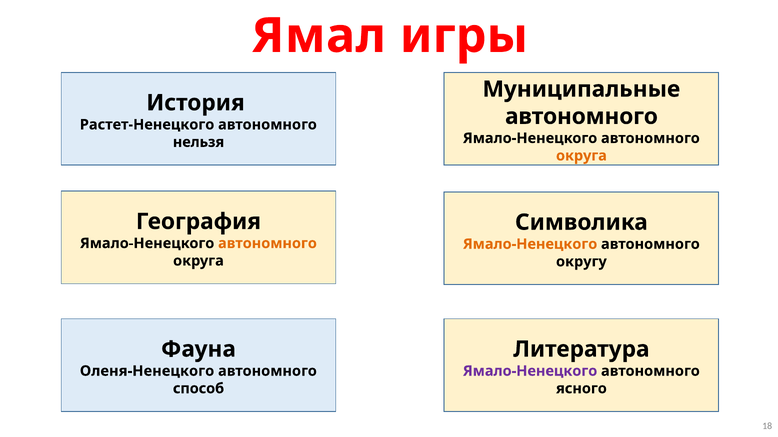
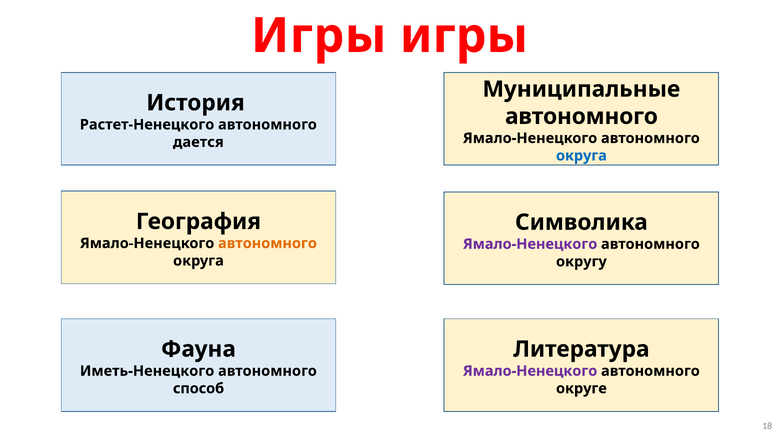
Ямал: Ямал -> Игры (319, 36)
нельзя: нельзя -> дается (198, 142)
округа colour: orange -> blue (581, 156)
Ямало-Ненецкого colour: orange -> purple (530, 244)
Оленя-Ненецкого: Оленя-Ненецкого -> Иметь-Ненецкого (147, 371)
ясного: ясного -> округе (581, 389)
